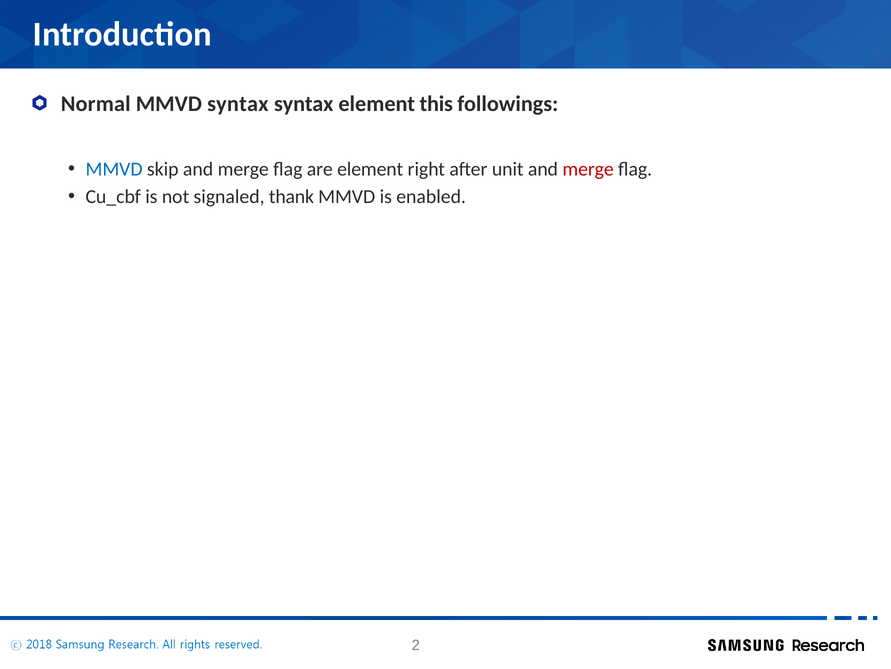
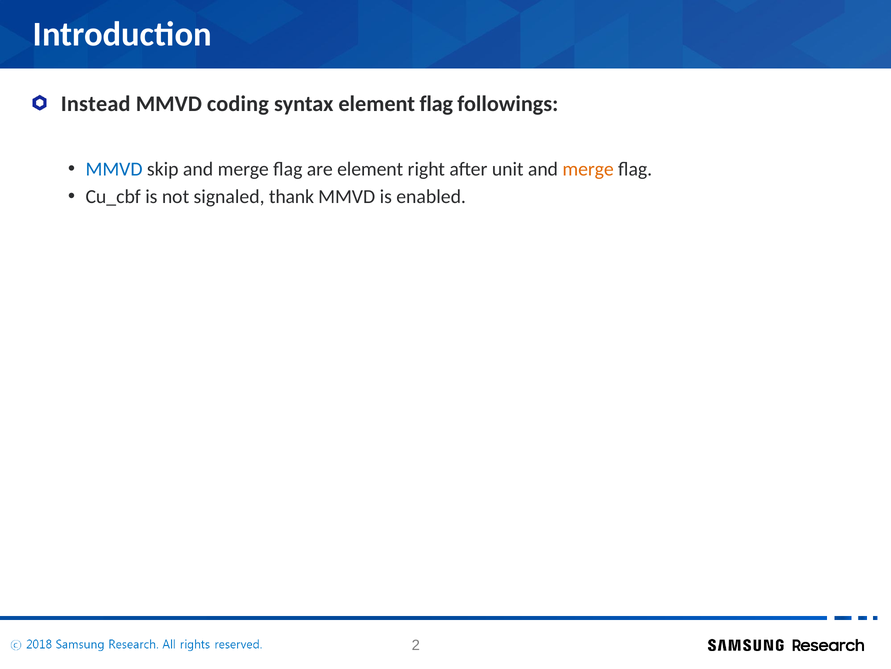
Normal: Normal -> Instead (96, 104)
MMVD syntax: syntax -> coding (238, 104)
element this: this -> flag (436, 104)
merge colour: red -> orange (588, 169)
